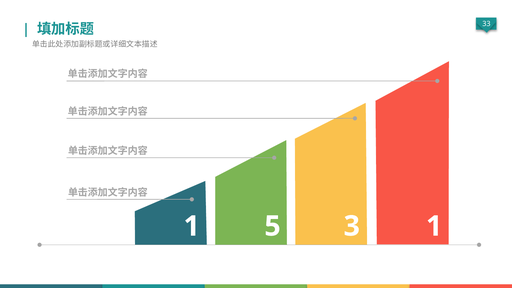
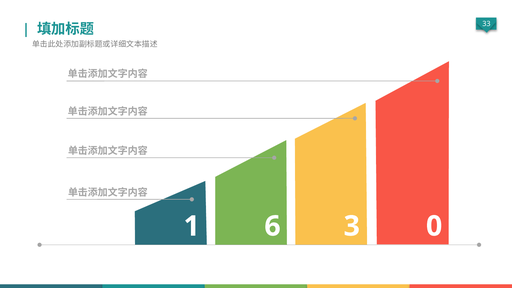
5: 5 -> 6 (273, 226)
3 1: 1 -> 0 (434, 226)
